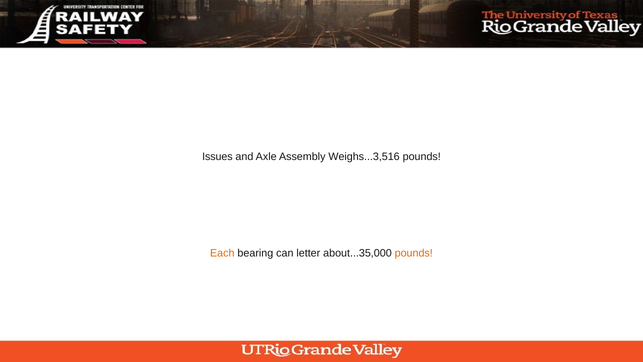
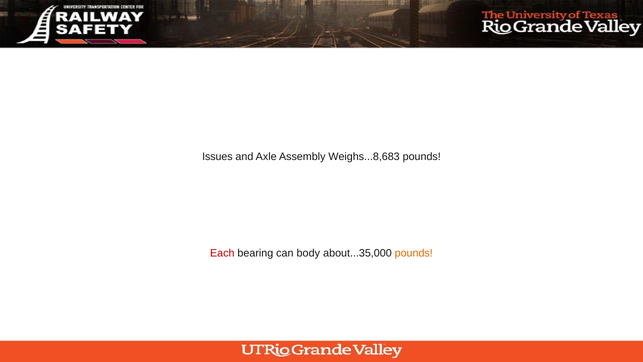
Weighs...3,516: Weighs...3,516 -> Weighs...8,683 (364, 157)
Each colour: orange -> red (222, 253)
letter: letter -> body (308, 253)
